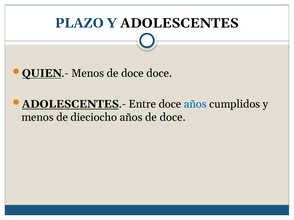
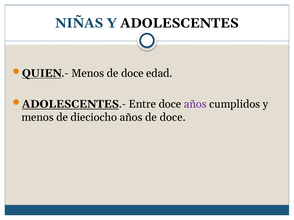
PLAZO: PLAZO -> NIÑAS (79, 23)
doce doce: doce -> edad (159, 73)
años colour: blue -> purple (195, 104)
